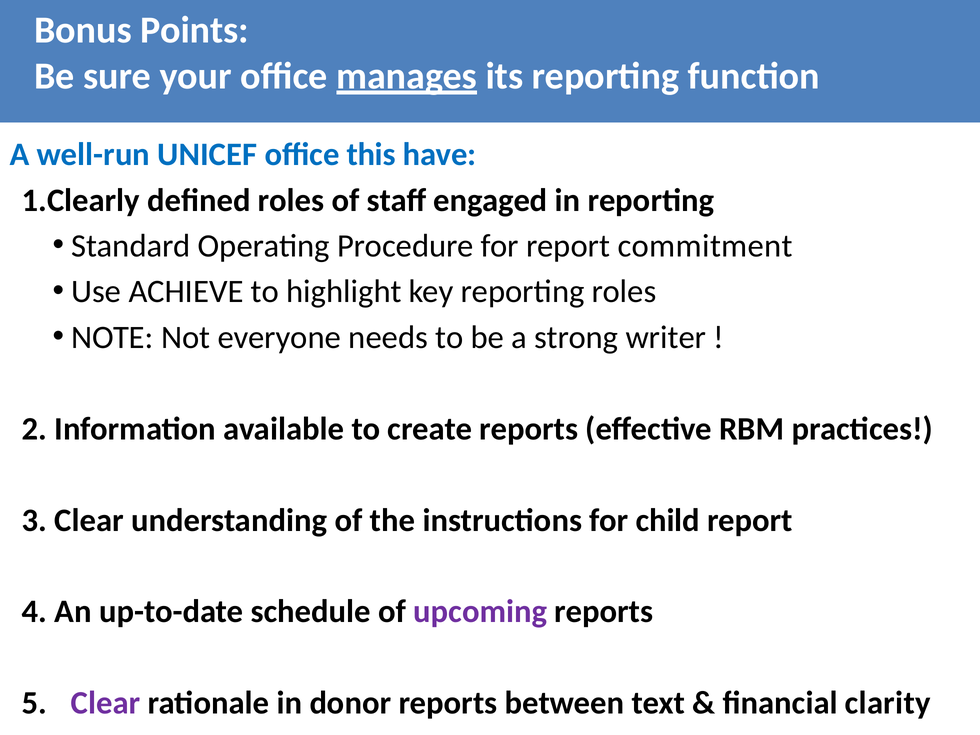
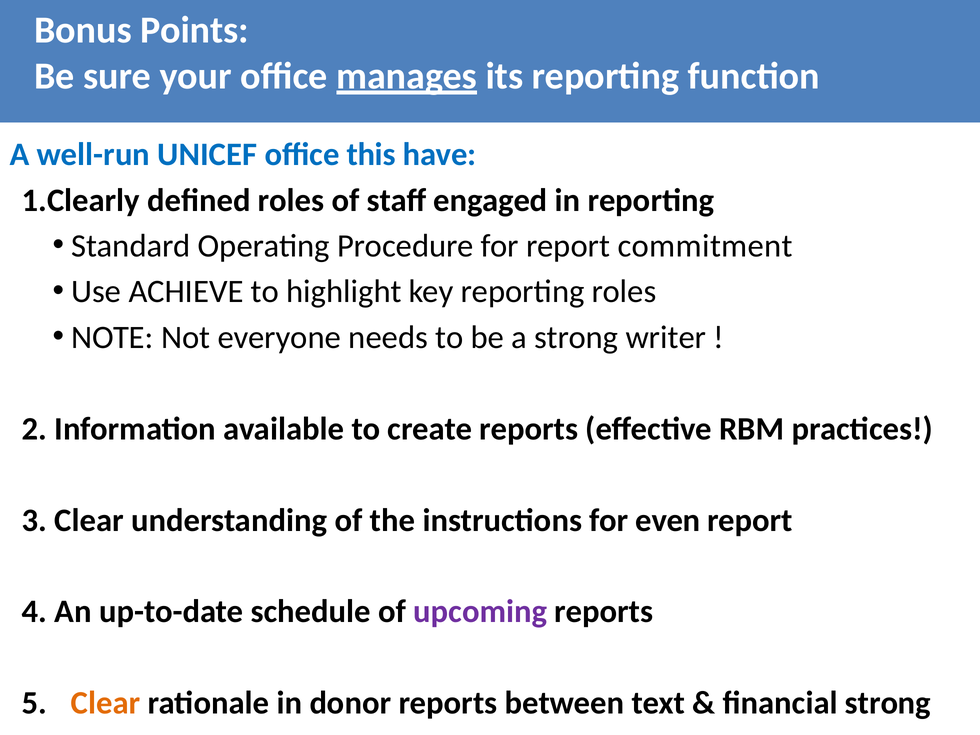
child: child -> even (668, 520)
Clear colour: purple -> orange (106, 703)
financial clarity: clarity -> strong (888, 703)
